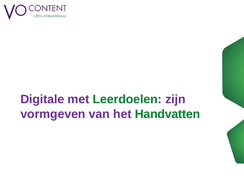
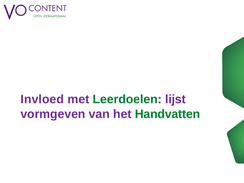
Digitale: Digitale -> Invloed (42, 99)
zijn: zijn -> lijst (175, 99)
